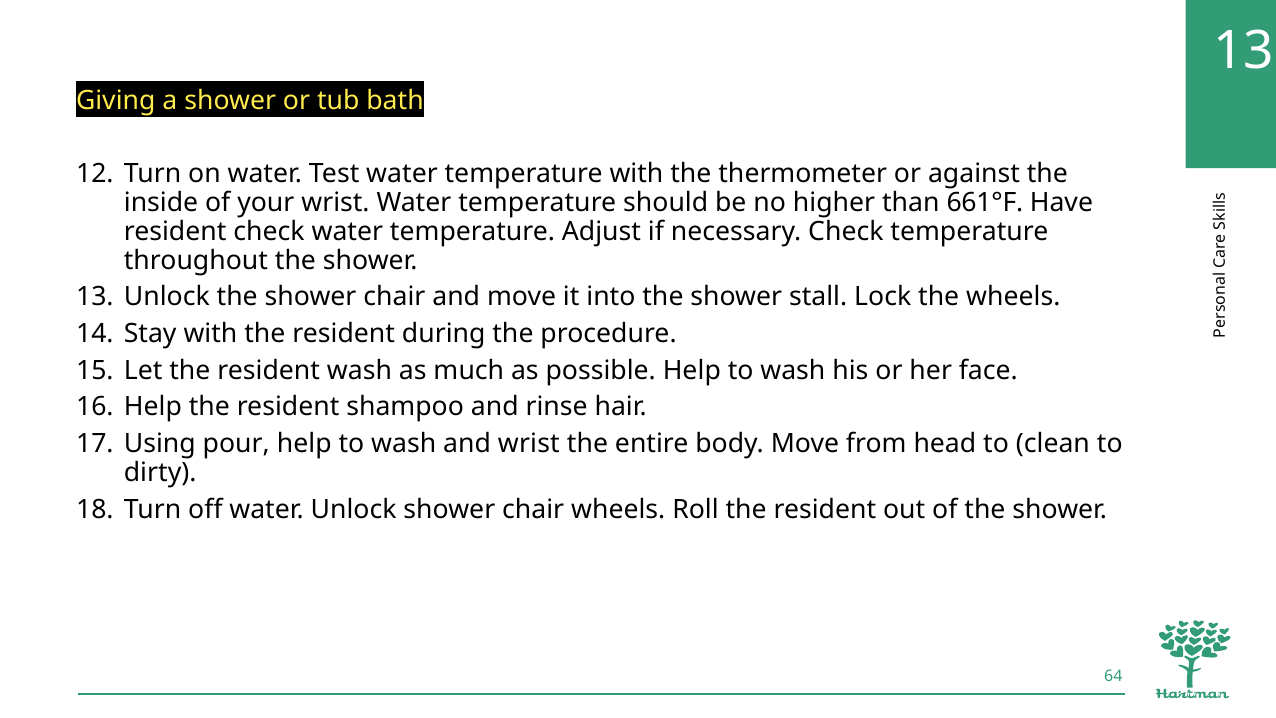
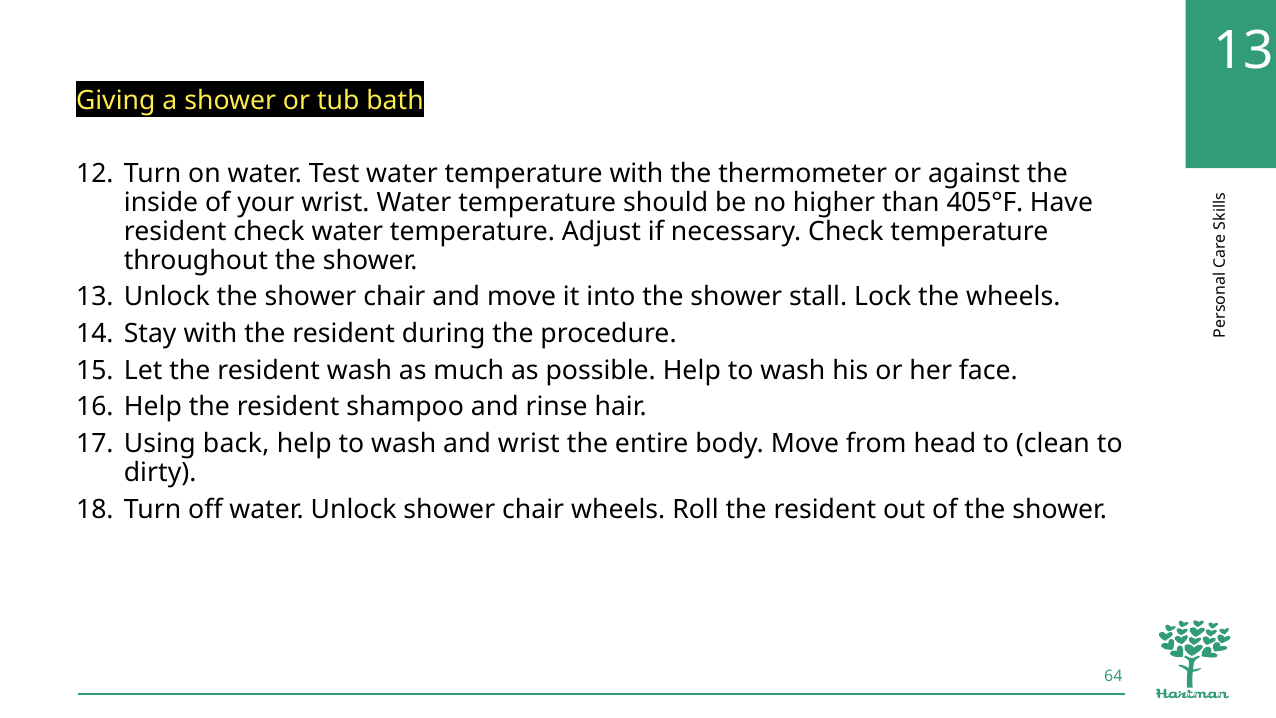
661°F: 661°F -> 405°F (985, 203)
pour: pour -> back (236, 444)
